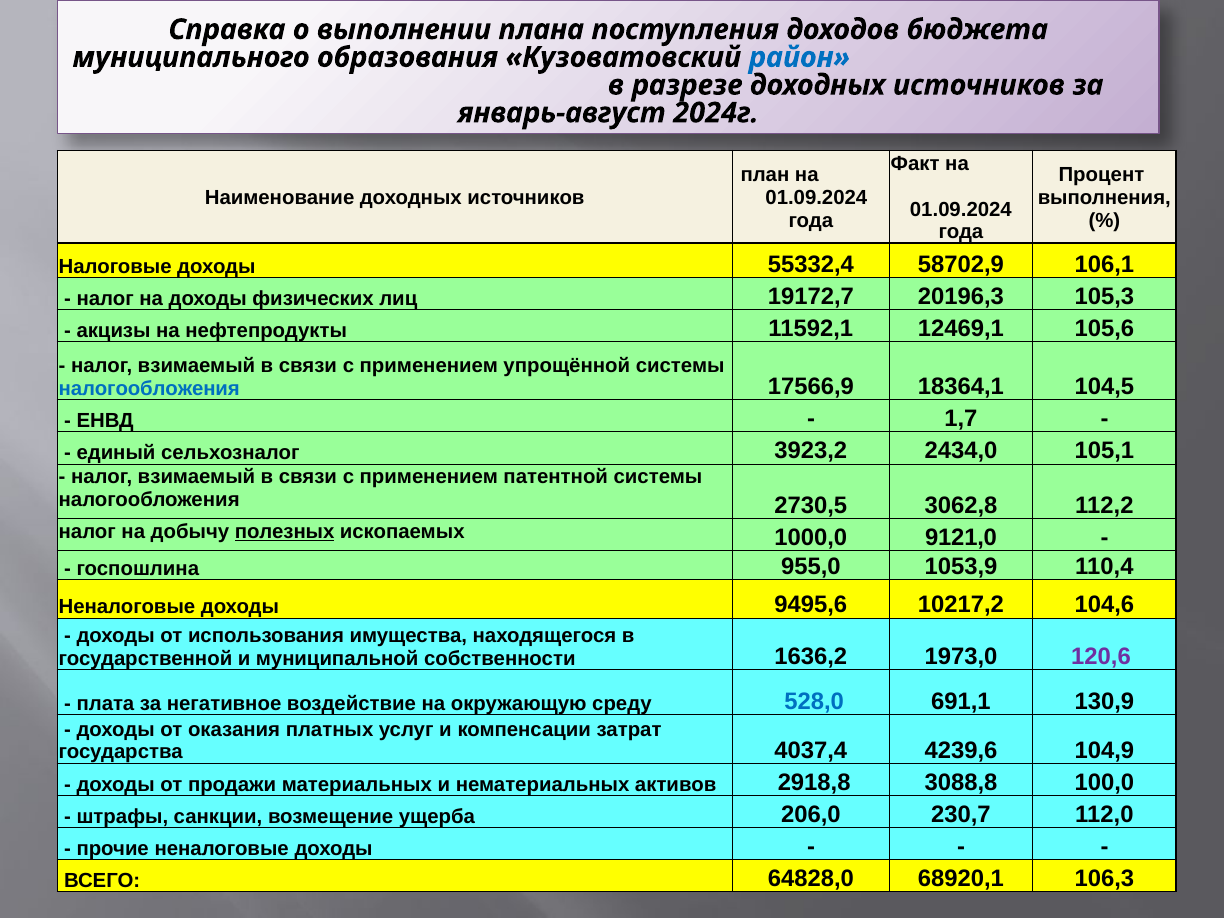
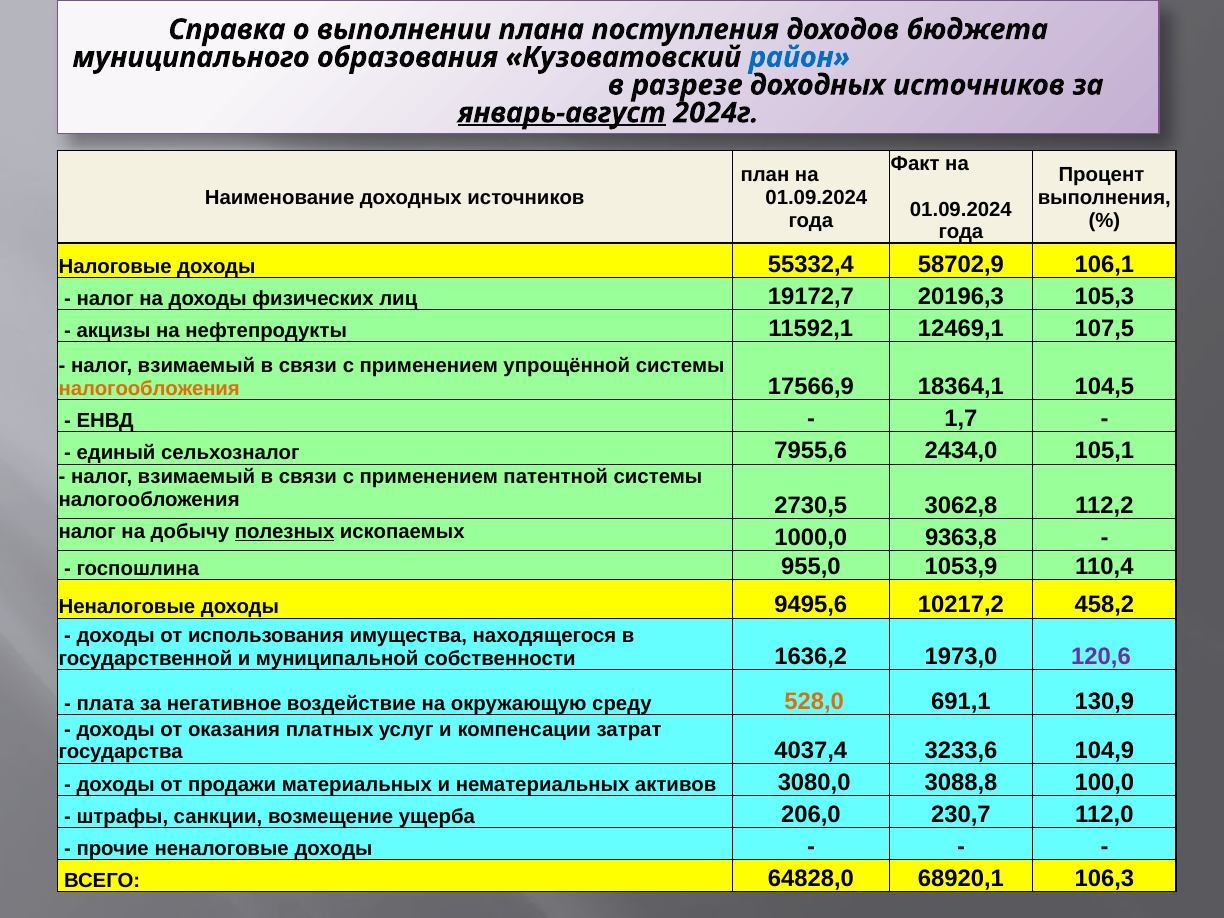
январь-август underline: none -> present (562, 113)
105,6: 105,6 -> 107,5 (1104, 329)
налогообложения colour: blue -> orange (149, 389)
3923,2: 3923,2 -> 7955,6 (811, 451)
9121,0: 9121,0 -> 9363,8 (961, 538)
104,6: 104,6 -> 458,2 (1104, 605)
528,0 colour: blue -> orange (814, 701)
4239,6: 4239,6 -> 3233,6 (961, 750)
2918,8: 2918,8 -> 3080,0 (814, 782)
